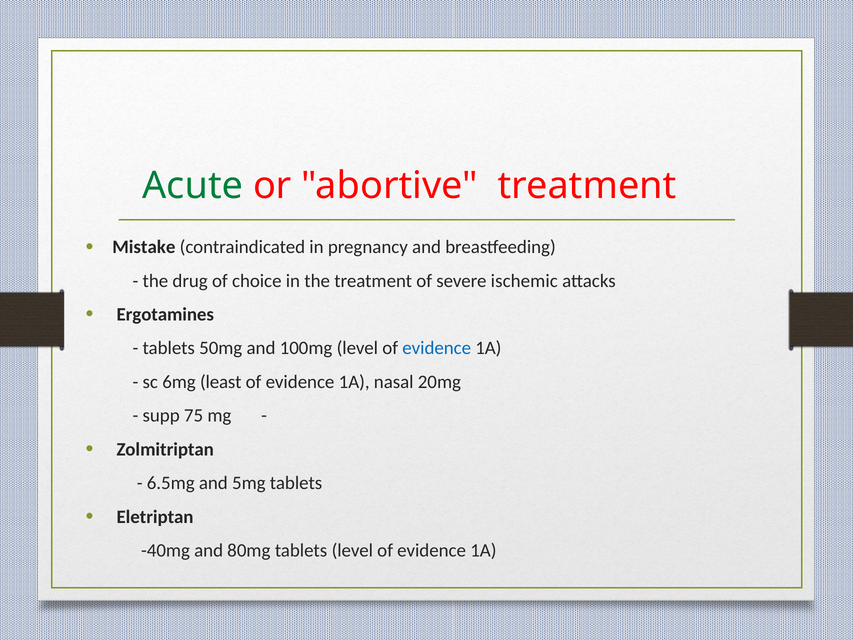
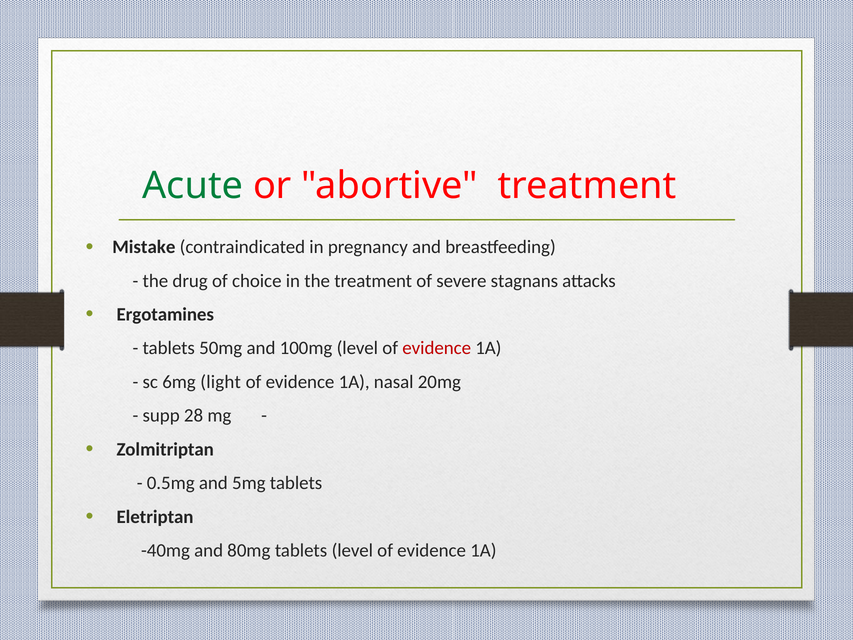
ischemic: ischemic -> stagnans (524, 281)
evidence colour: blue -> red (437, 348)
least: least -> light (221, 382)
75: 75 -> 28 (194, 416)
6.5mg: 6.5mg -> 0.5mg (171, 483)
